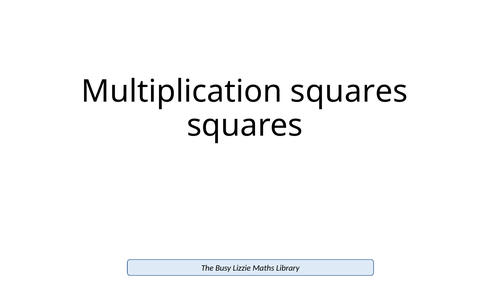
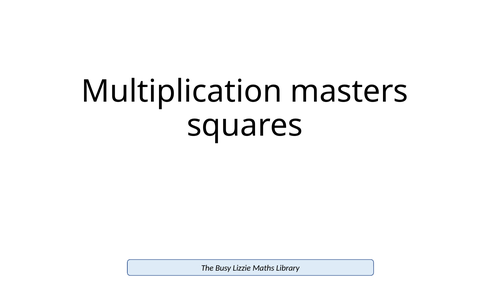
Multiplication squares: squares -> masters (349, 91)
